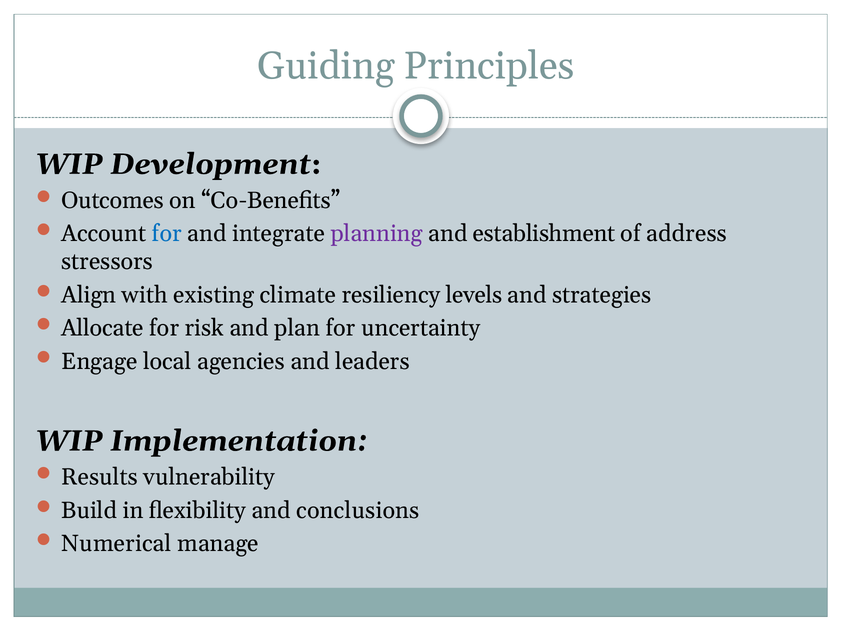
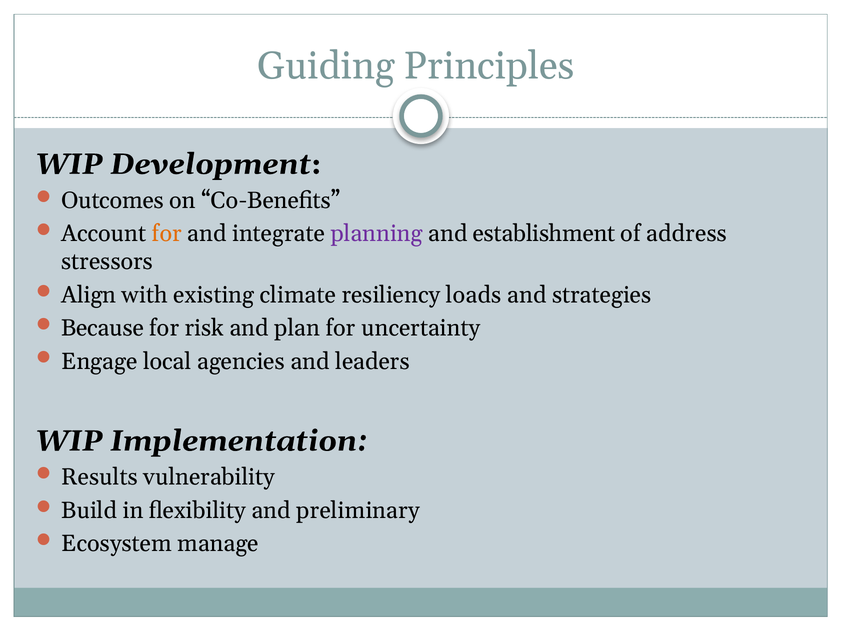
for colour: blue -> orange (167, 234)
levels: levels -> loads (474, 295)
Allocate: Allocate -> Because (103, 328)
conclusions: conclusions -> preliminary (358, 511)
Numerical: Numerical -> Ecosystem (117, 544)
